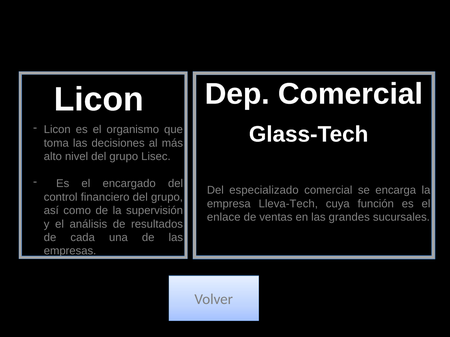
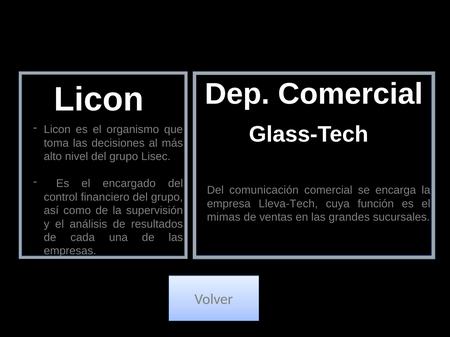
especializado: especializado -> comunicación (264, 190)
enlace: enlace -> mimas (224, 217)
